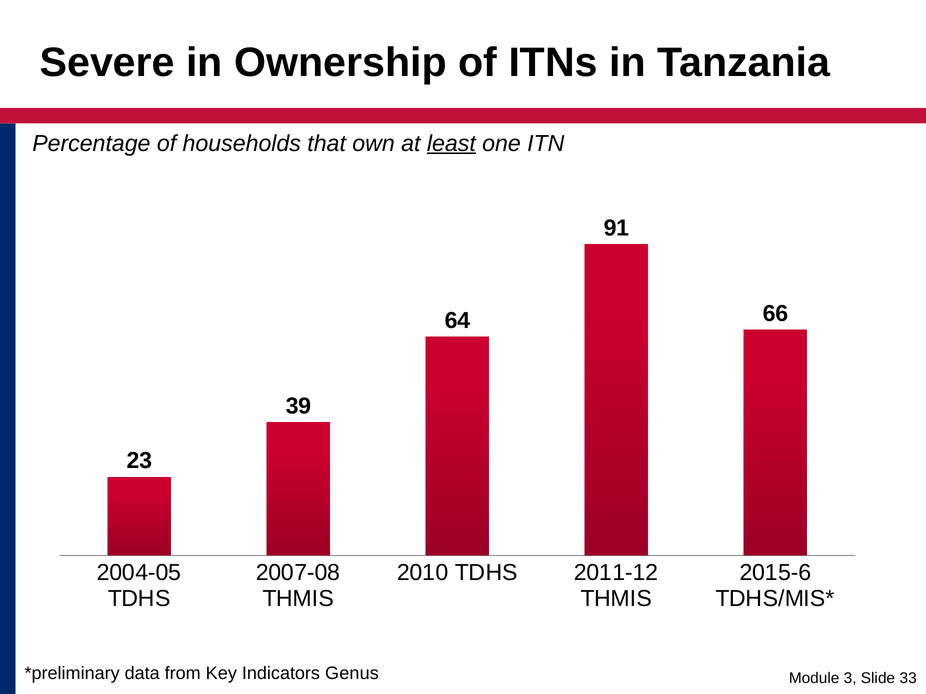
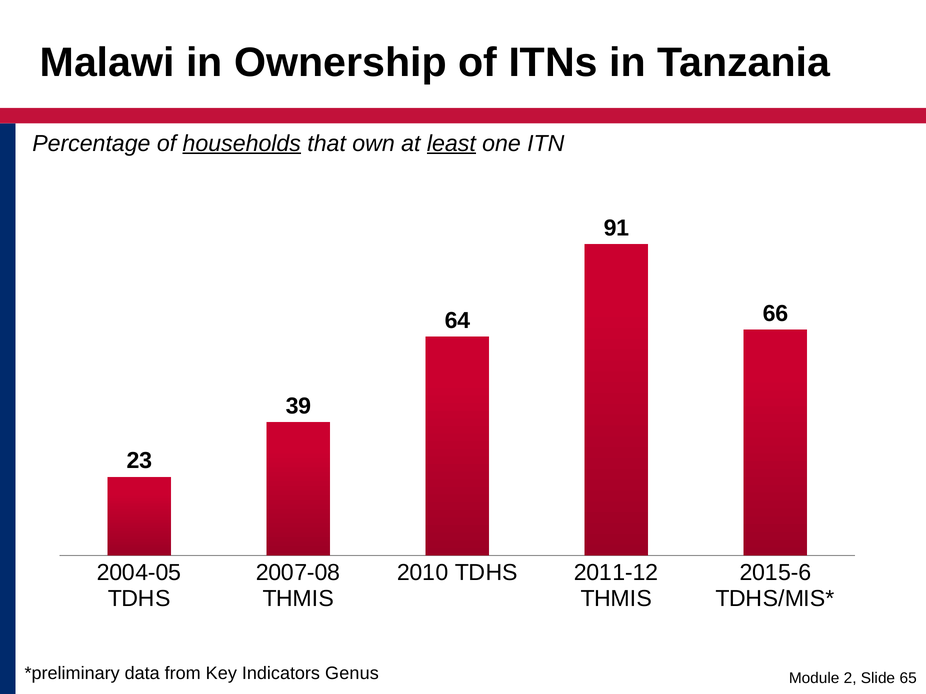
Severe: Severe -> Malawi (107, 63)
households underline: none -> present (242, 144)
3: 3 -> 2 (850, 679)
33: 33 -> 65 (908, 679)
